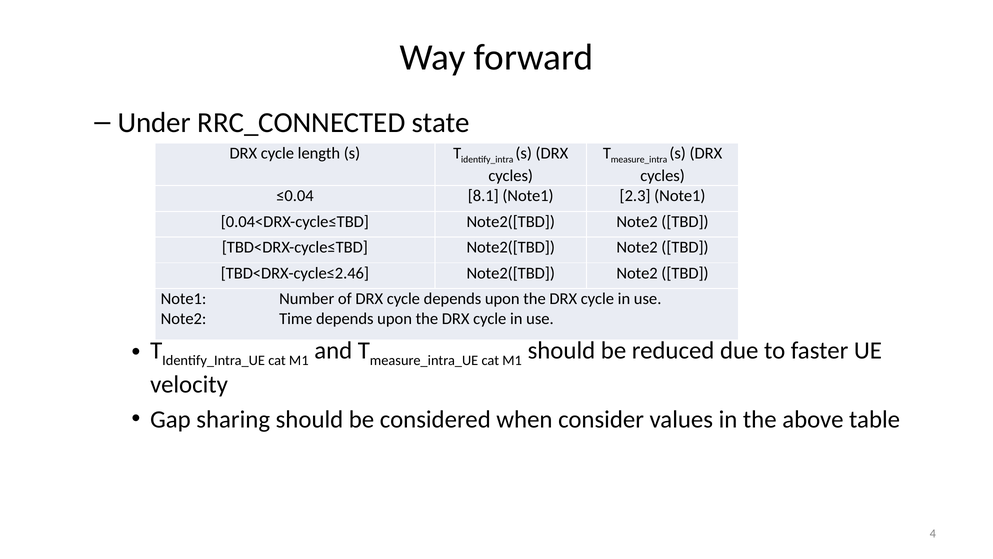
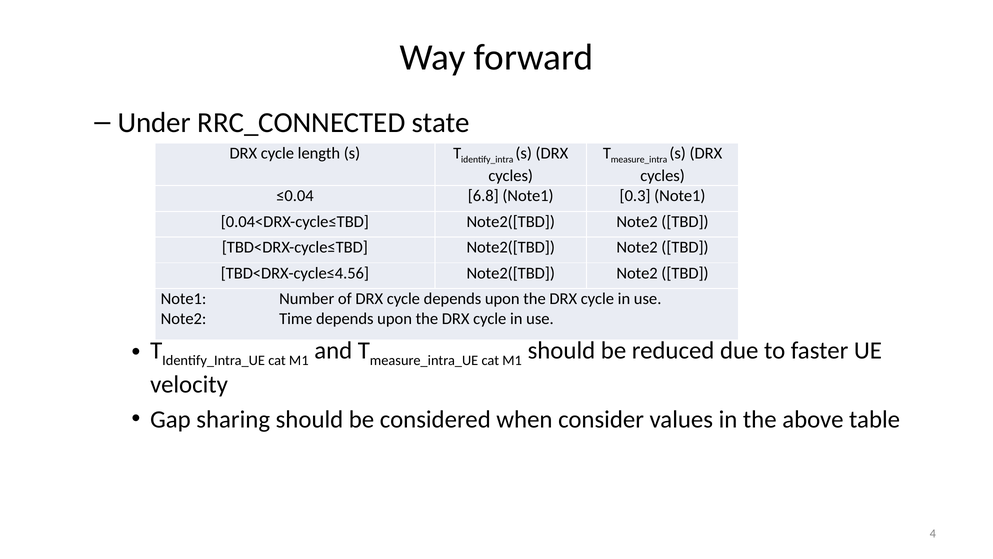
8.1: 8.1 -> 6.8 (483, 196)
2.3: 2.3 -> 0.3 (635, 196)
TBD<DRX-cycle≤2.46: TBD<DRX-cycle≤2.46 -> TBD<DRX-cycle≤4.56 (295, 273)
